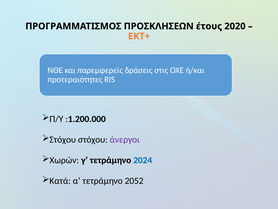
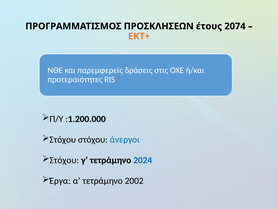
2020: 2020 -> 2074 (235, 26)
άνεργοι colour: purple -> blue (125, 139)
Χωρών: Χωρών -> Στόχου (64, 160)
Κατά: Κατά -> Έργα (60, 180)
2052: 2052 -> 2002 (134, 180)
